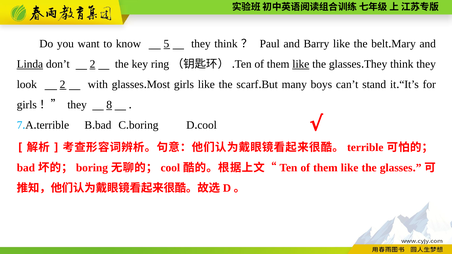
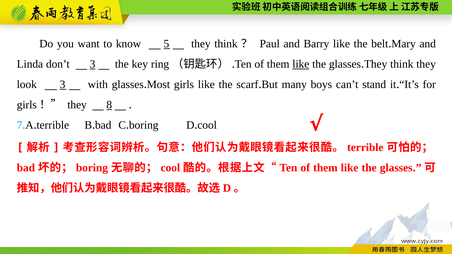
Linda underline: present -> none (30, 64)
don’t 2: 2 -> 3 (93, 64)
look 2: 2 -> 3 (62, 84)
